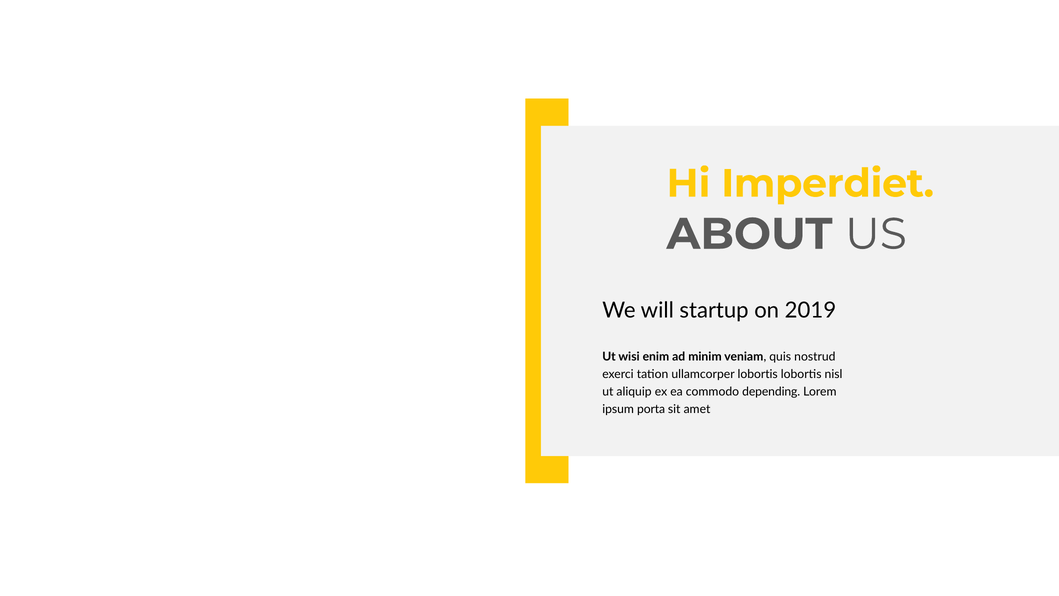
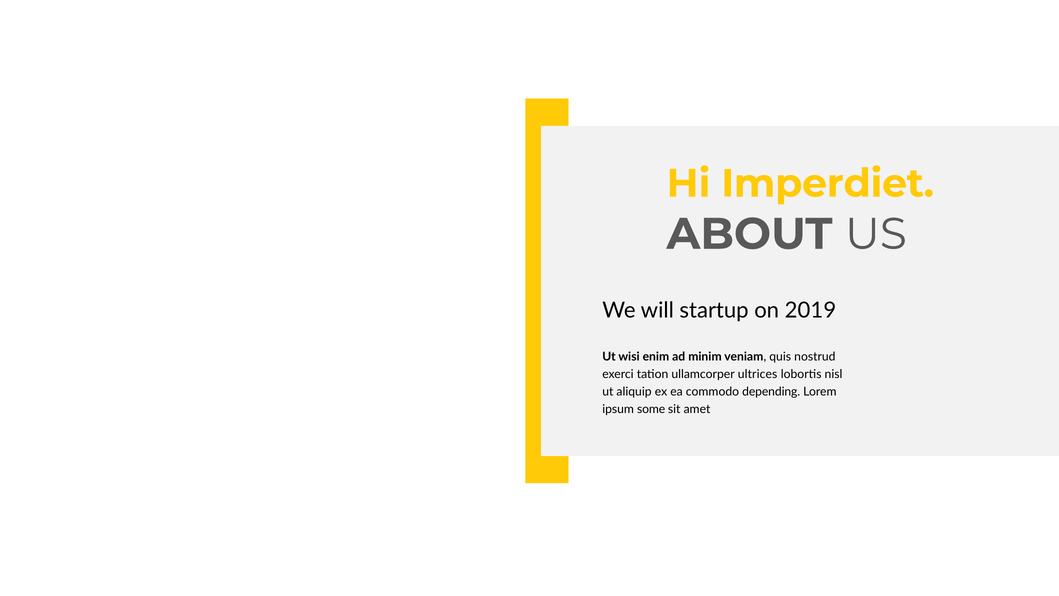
ullamcorper lobortis: lobortis -> ultrices (758, 374)
porta: porta -> some (651, 409)
